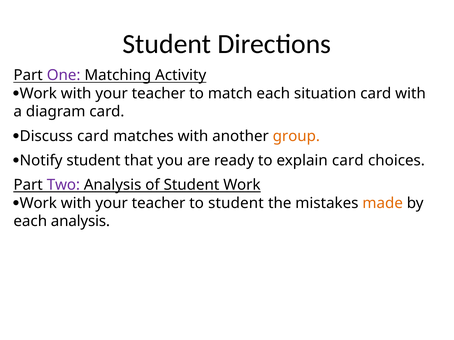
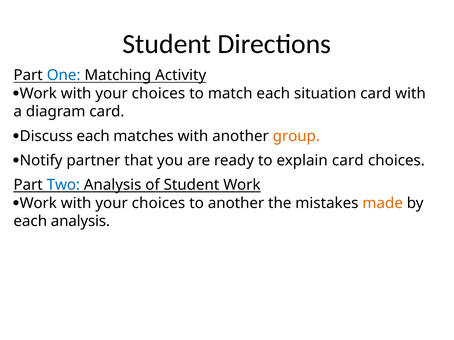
One colour: purple -> blue (64, 75)
teacher: teacher -> choices (158, 94)
Discuss card: card -> each (93, 136)
Notify student: student -> partner (93, 161)
Two colour: purple -> blue (63, 185)
teacher: teacher -> choices (158, 203)
to student: student -> another (236, 203)
